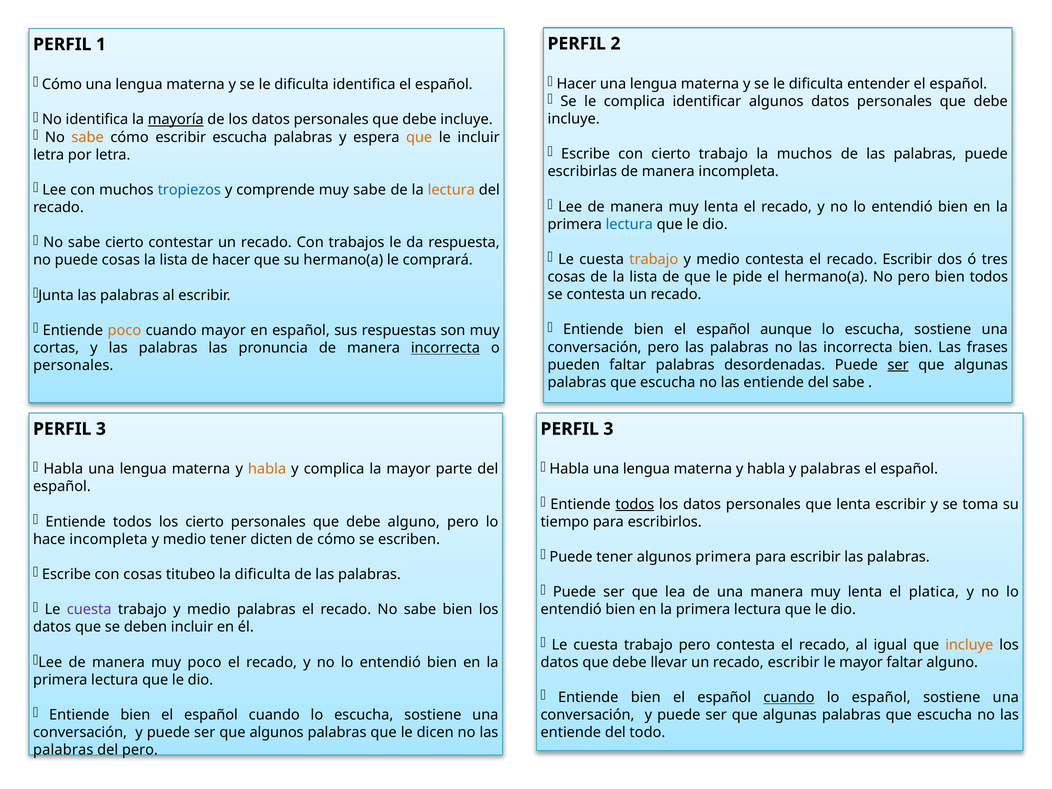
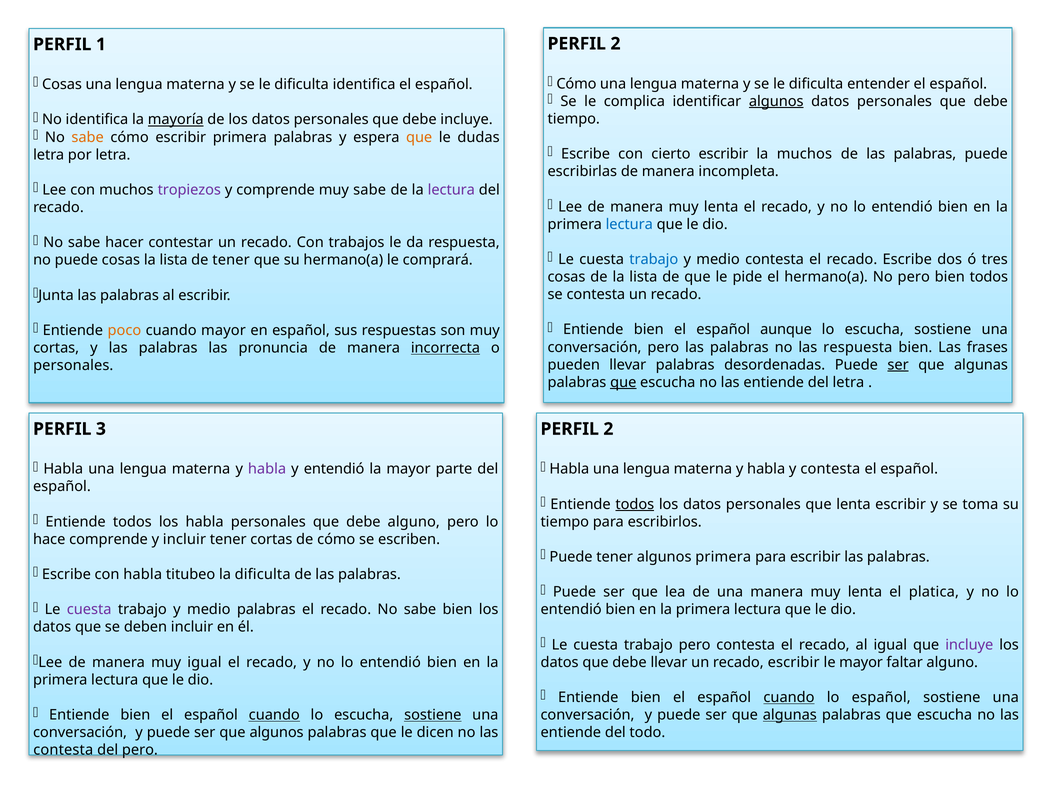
Hacer: Hacer -> Cómo (576, 84)
Cómo: Cómo -> Cosas (62, 85)
algunos underline: none -> present (776, 101)
incluye: incluye -> tiempo (574, 119)
escribir escucha: escucha -> primera (240, 137)
le incluir: incluir -> dudas (479, 137)
cierto trabajo: trabajo -> escribir (723, 154)
tropiezos colour: blue -> purple (189, 190)
lectura colour: orange -> purple (451, 190)
sabe cierto: cierto -> hacer (124, 243)
trabajo colour: orange -> blue (654, 259)
el recado Escribir: Escribir -> Escribe (907, 259)
de hacer: hacer -> tener (231, 260)
las incorrecta: incorrecta -> respuesta (858, 347)
pueden faltar: faltar -> llevar (628, 365)
que underline: none -> present (623, 382)
del sabe: sabe -> letra (848, 382)
3: 3 -> 2 (608, 429)
habla colour: orange -> purple (267, 469)
y complica: complica -> entendió (334, 469)
y palabras: palabras -> contesta (830, 469)
los cierto: cierto -> habla (205, 522)
hace incompleta: incompleta -> comprende (109, 539)
medio: medio -> incluir (184, 539)
tener dicten: dicten -> cortas (271, 539)
con cosas: cosas -> habla (143, 574)
incluye colour: orange -> purple (969, 645)
muy poco: poco -> igual (204, 662)
cuando underline: none -> present (274, 715)
sostiene underline: none -> present (433, 715)
algunas underline: none -> present (790, 715)
palabras: palabras -> contesta (63, 750)
